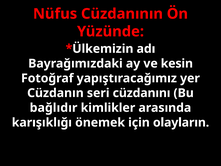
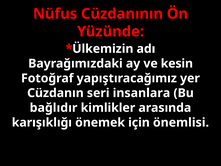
cüzdanını: cüzdanını -> insanlara (141, 93)
olayların: olayların -> önemlisi (181, 122)
